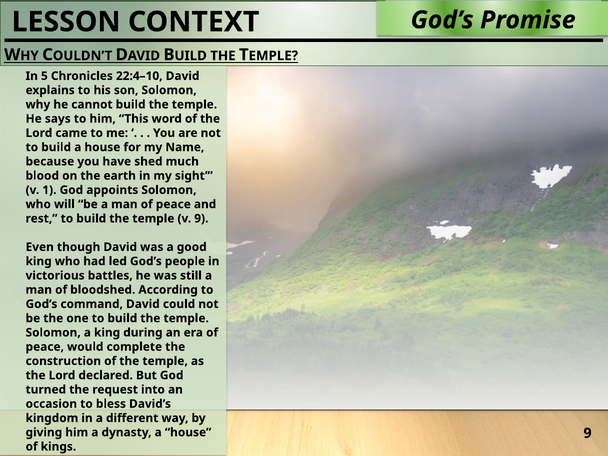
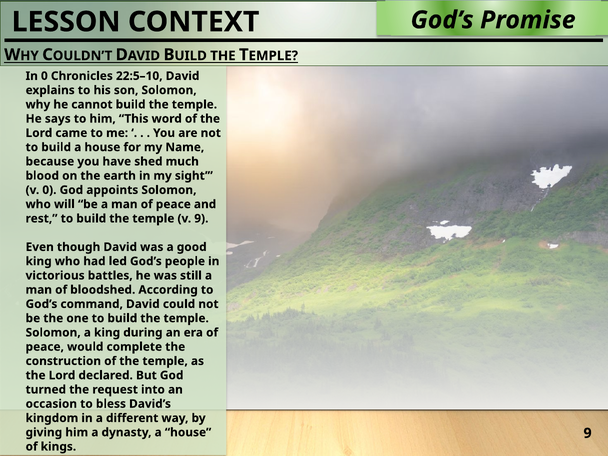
In 5: 5 -> 0 (44, 76)
22:4–10: 22:4–10 -> 22:5–10 (139, 76)
v 1: 1 -> 0 (49, 190)
